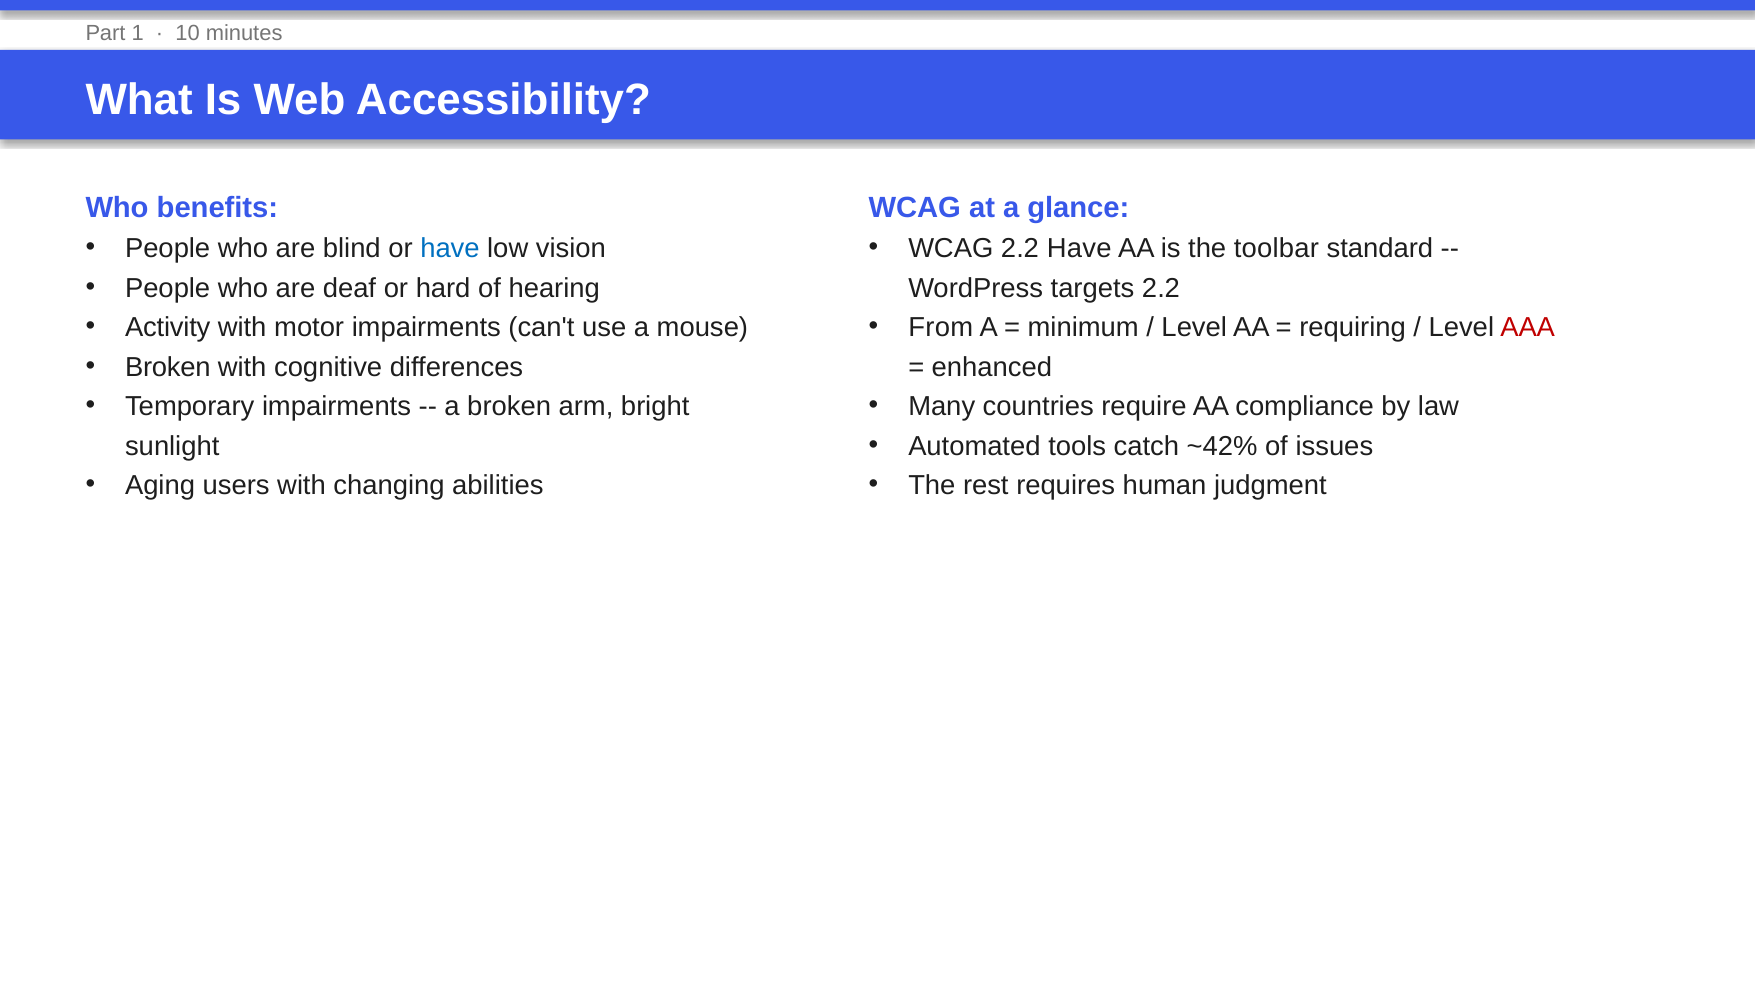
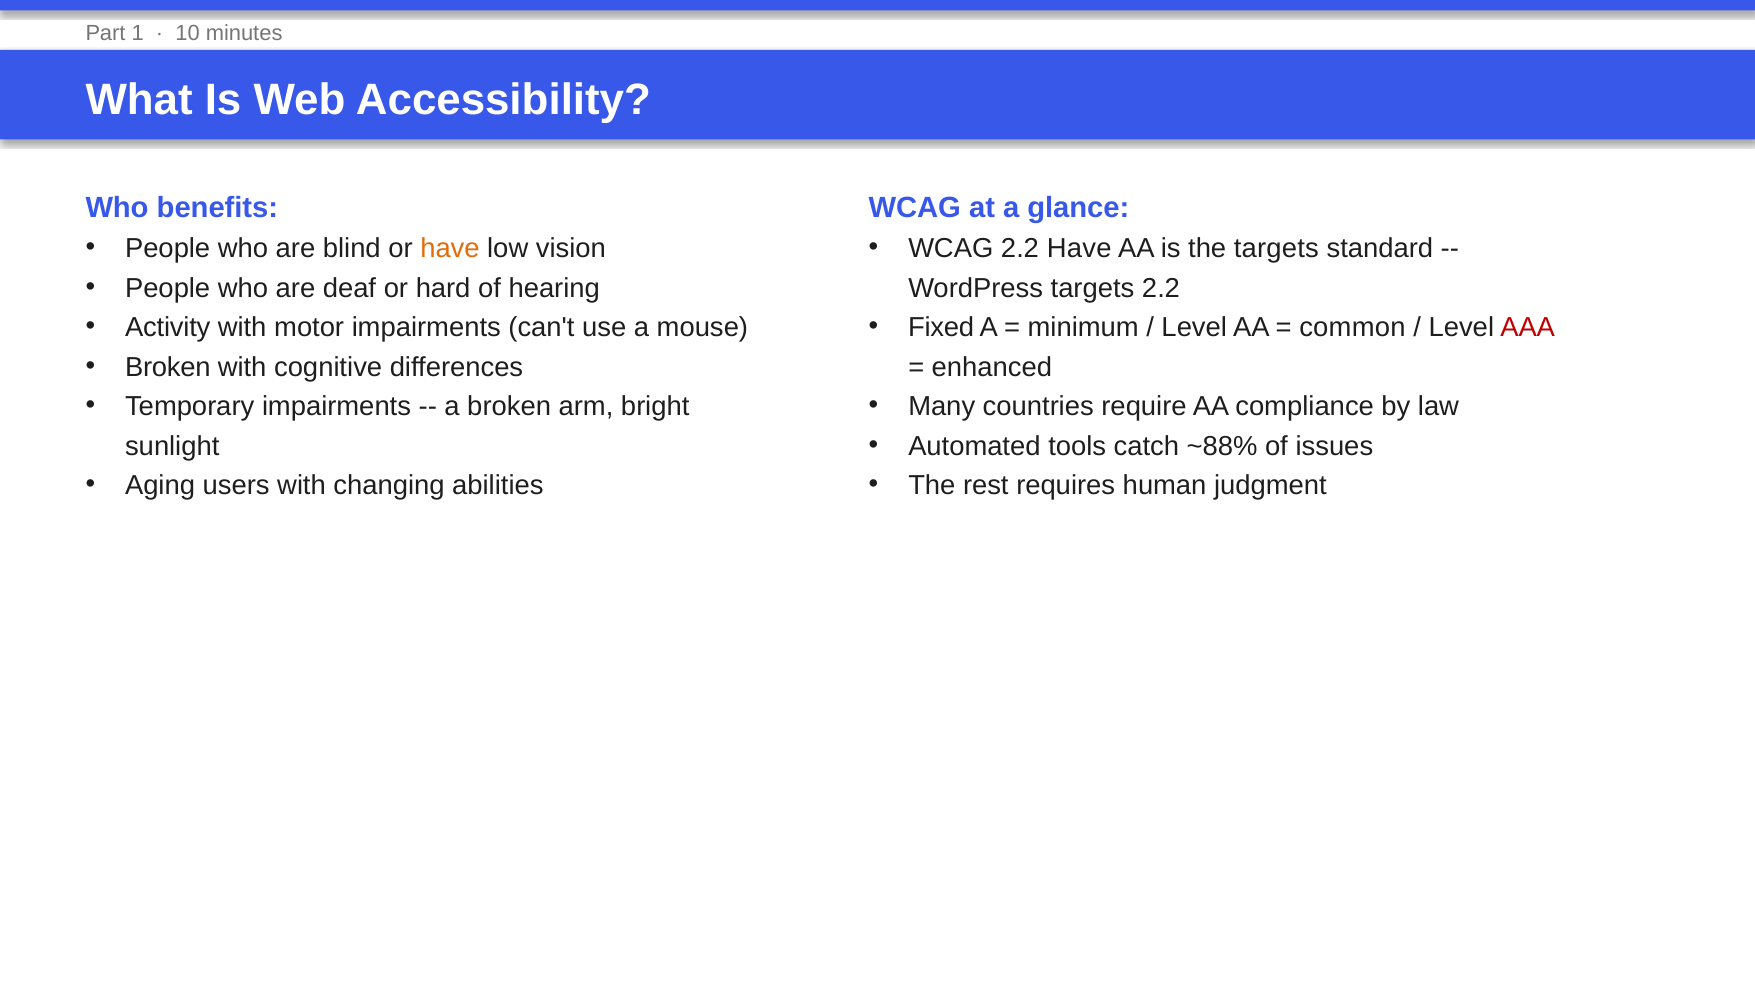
have colour: blue -> orange (450, 249)
the toolbar: toolbar -> targets (1276, 249)
From: From -> Fixed (941, 328)
requiring: requiring -> common (1352, 328)
~42%: ~42% -> ~88% (1222, 446)
